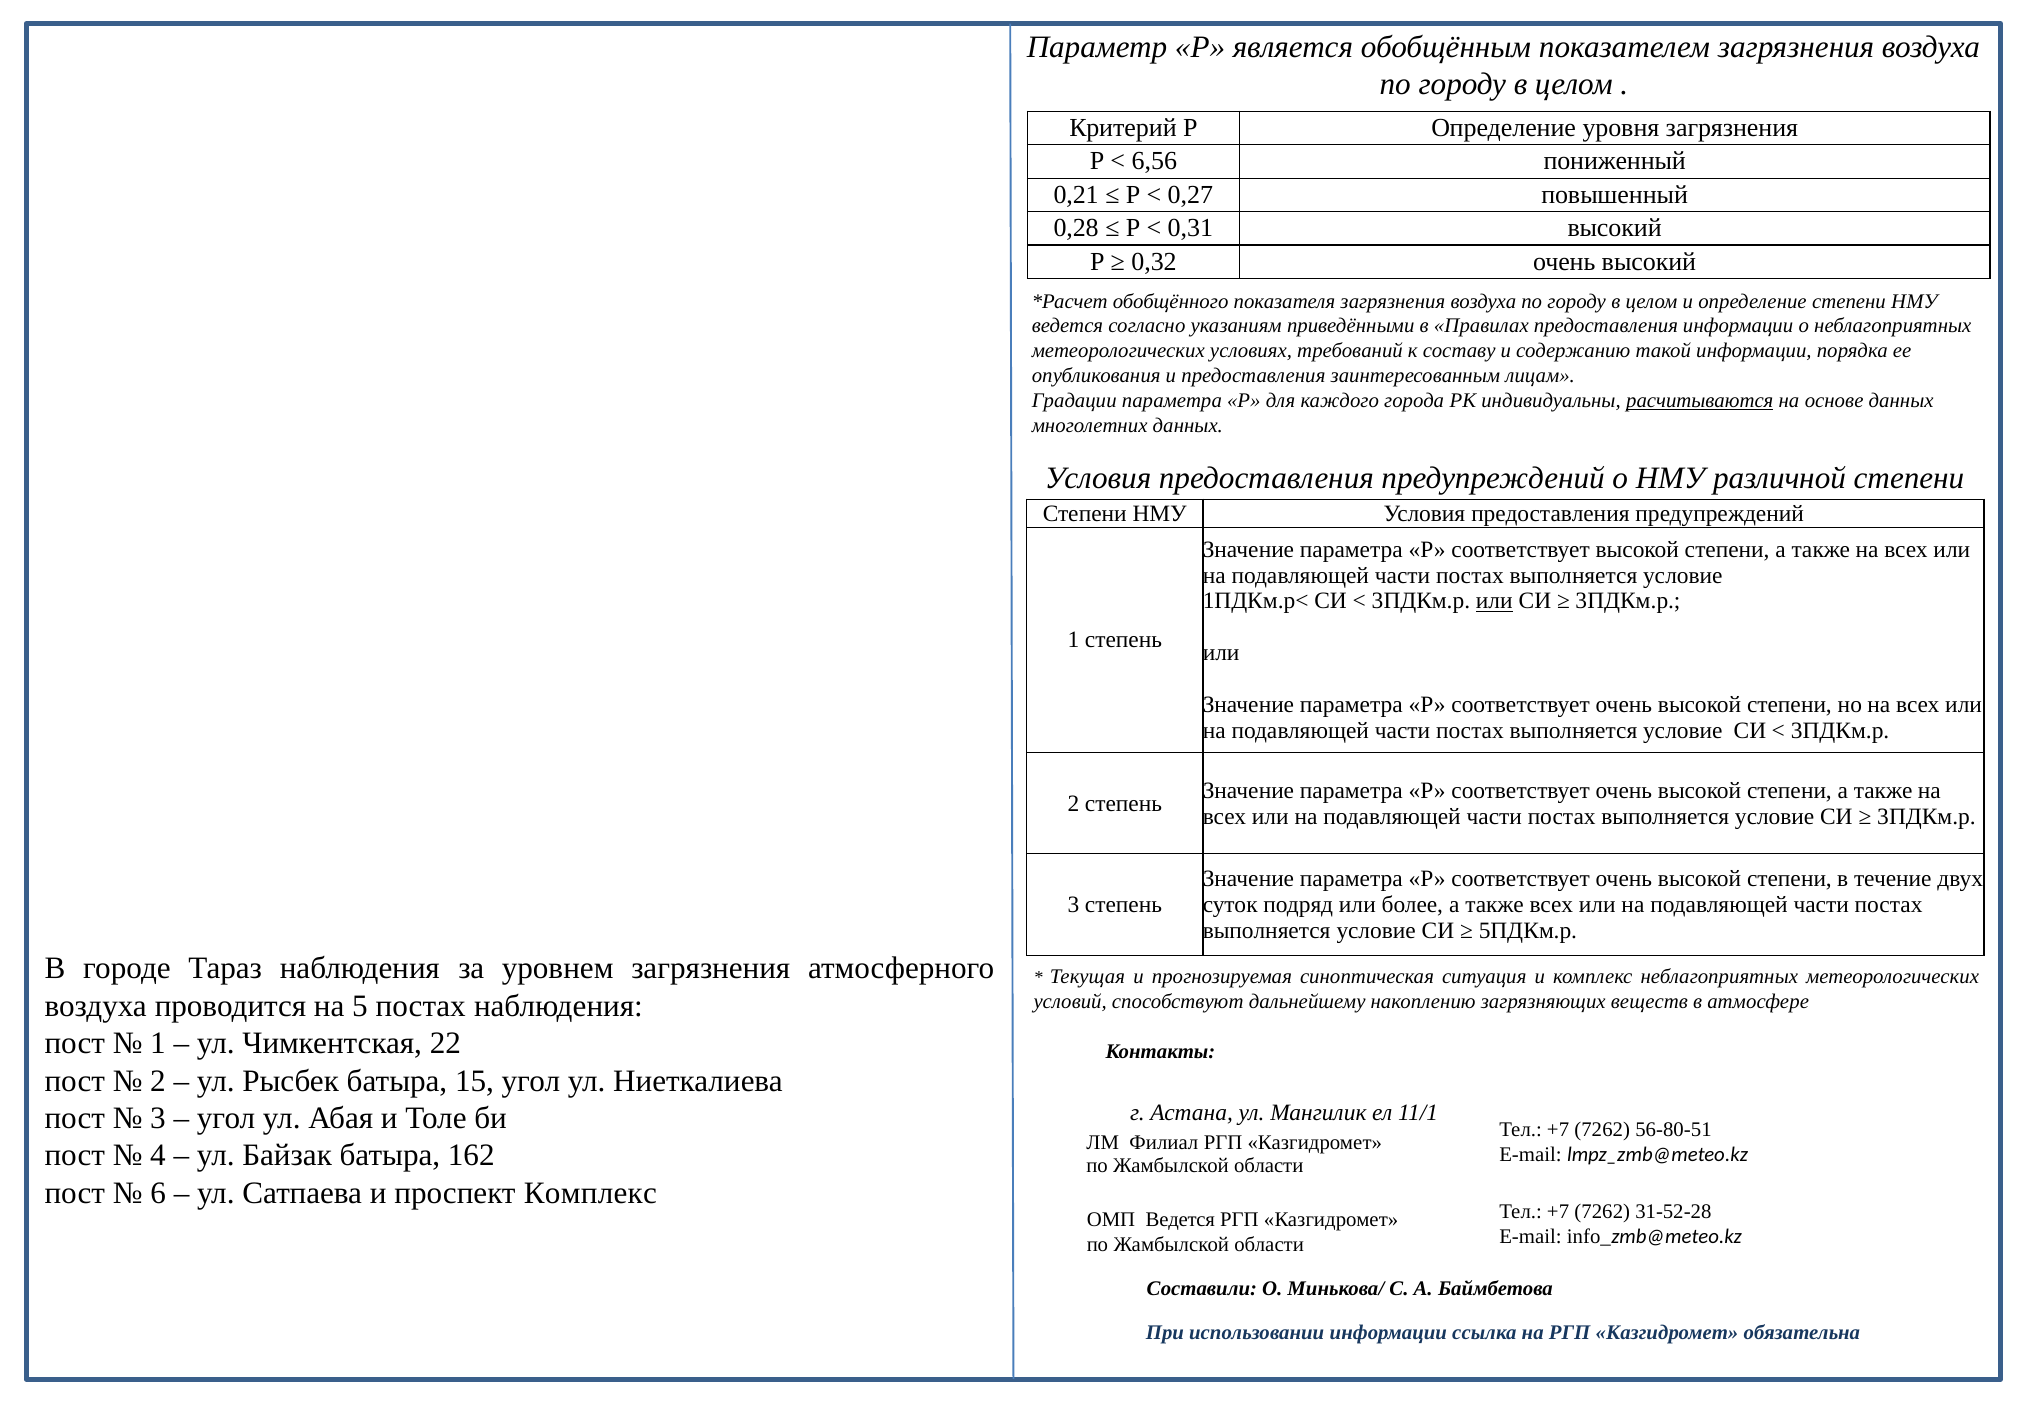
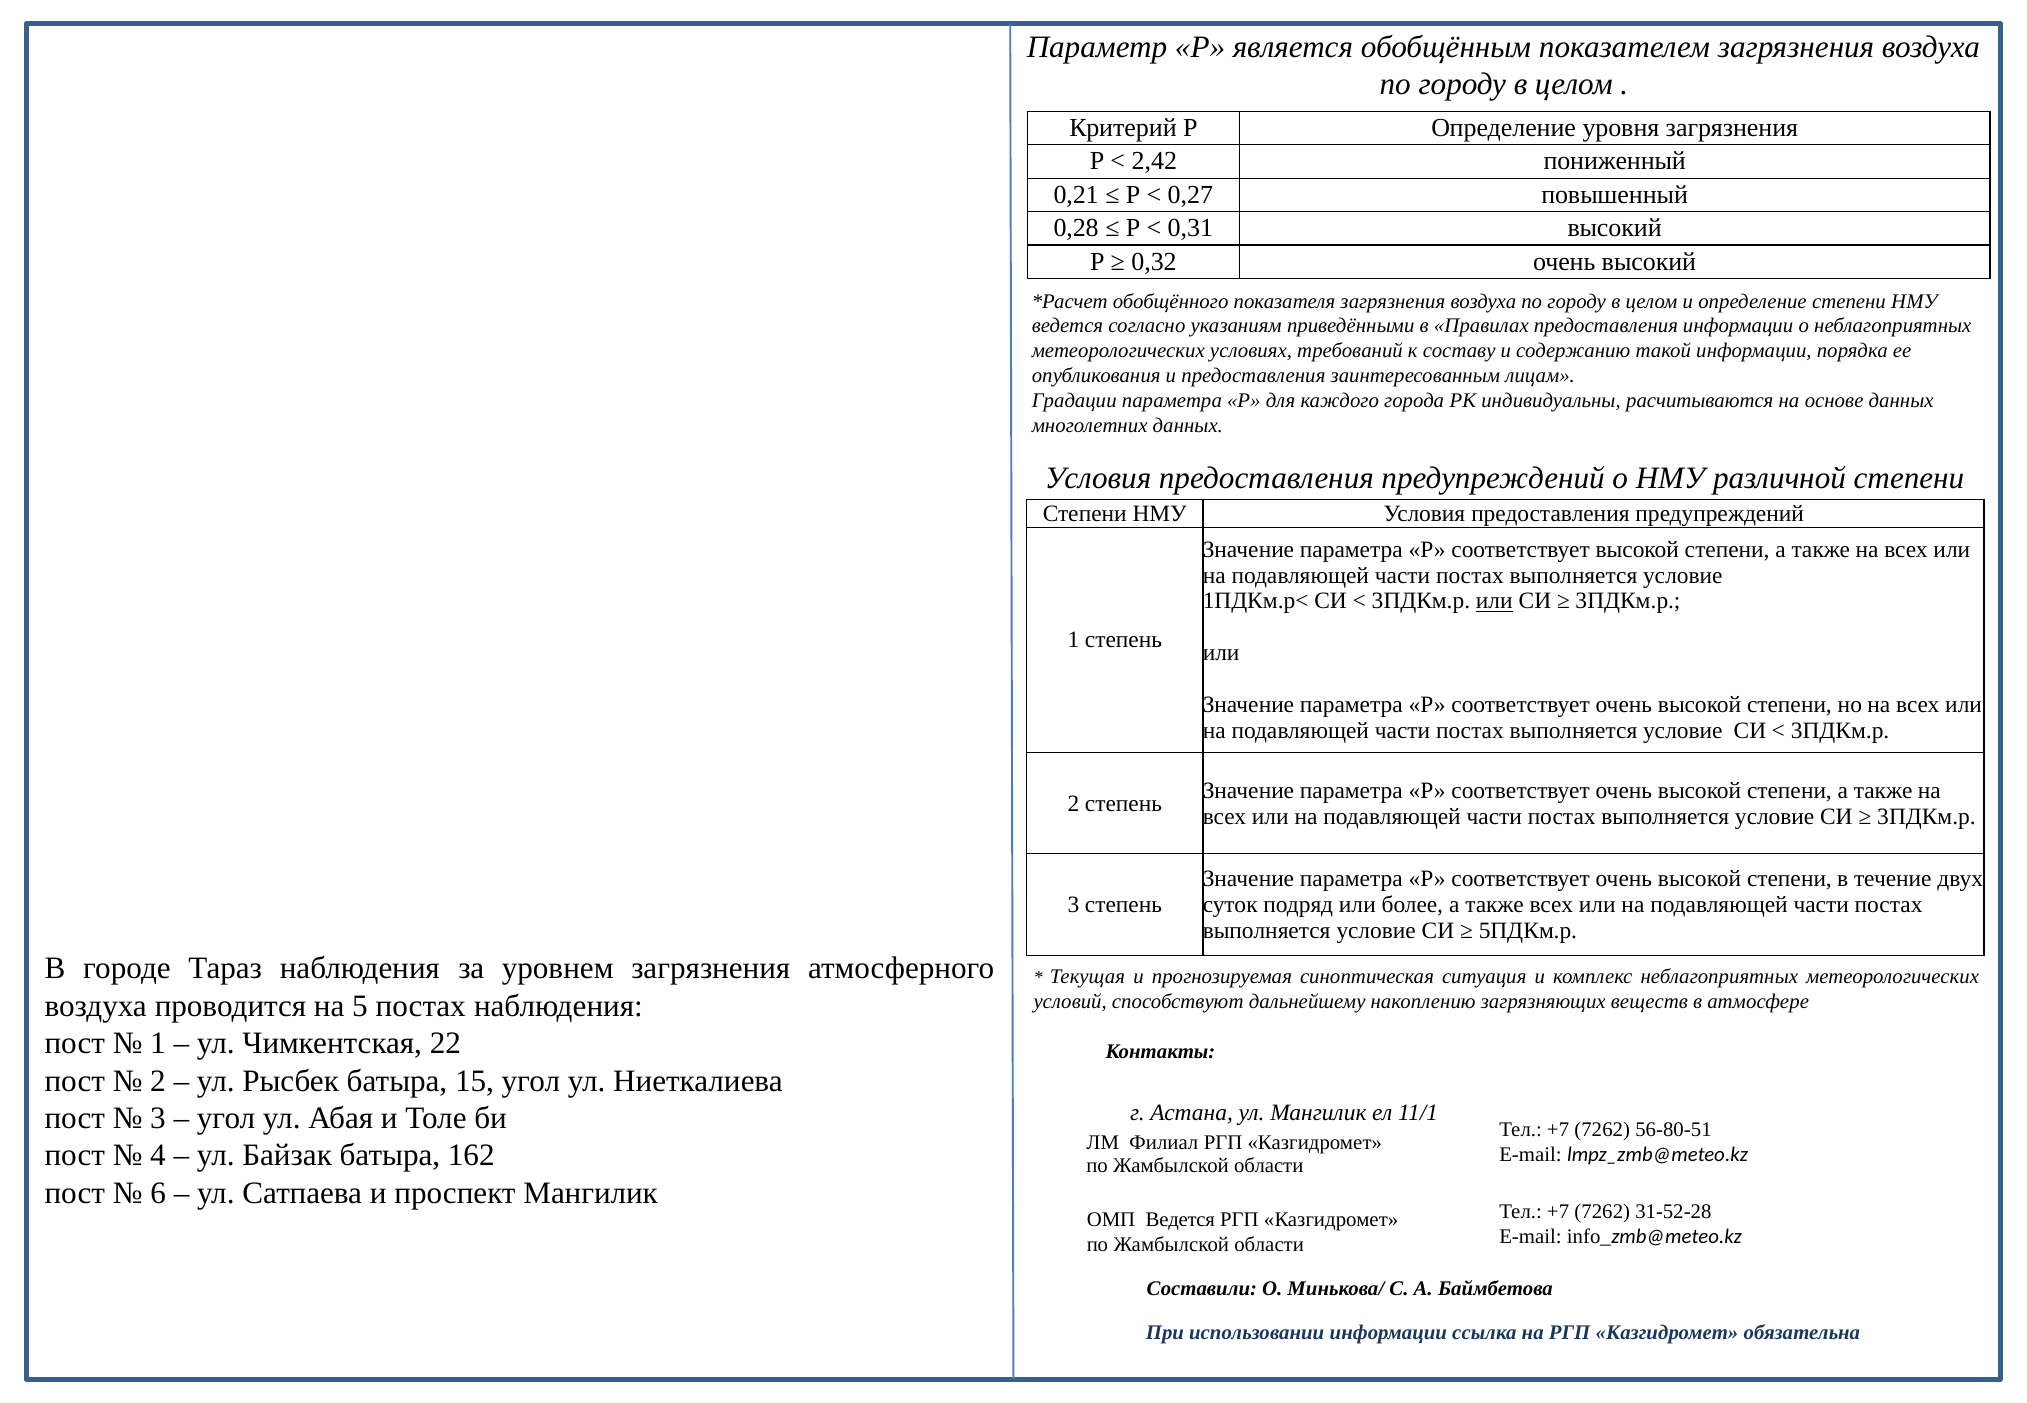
6,56: 6,56 -> 2,42 (1154, 161)
расчитываются underline: present -> none (1700, 401)
проспект Комплекс: Комплекс -> Мангилик (591, 1193)
